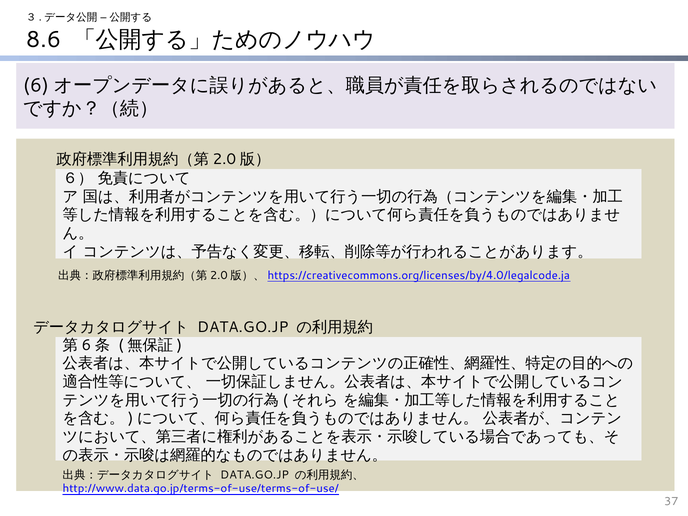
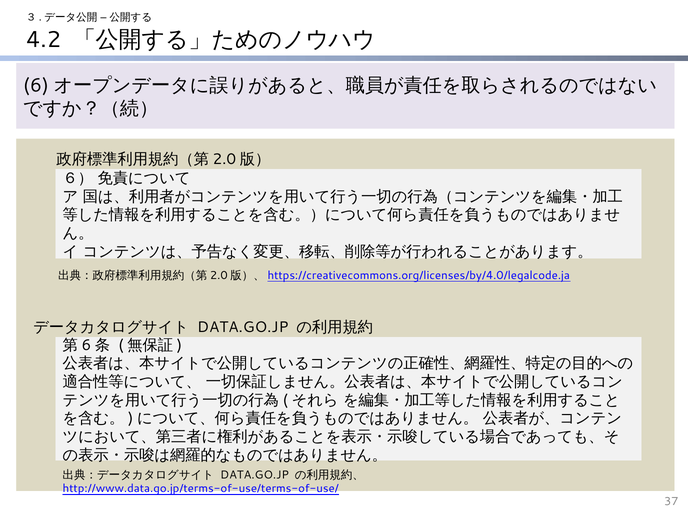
8.6: 8.6 -> 4.2 (44, 39)
